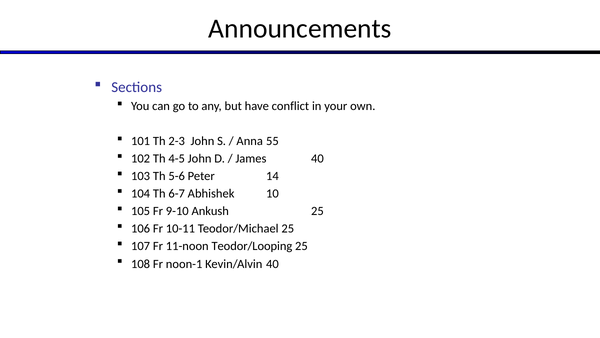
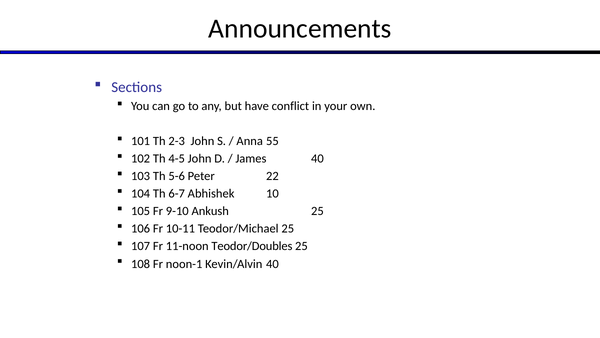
14: 14 -> 22 (272, 176)
Teodor/Looping: Teodor/Looping -> Teodor/Doubles (252, 246)
